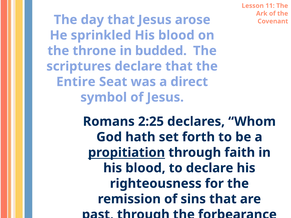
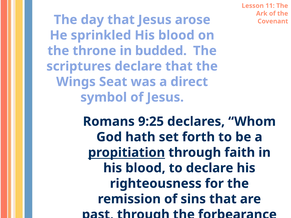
Entire: Entire -> Wings (76, 82)
2:25: 2:25 -> 9:25 (151, 122)
